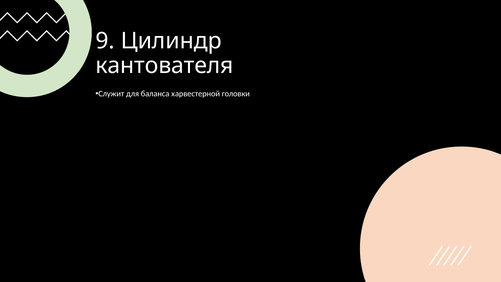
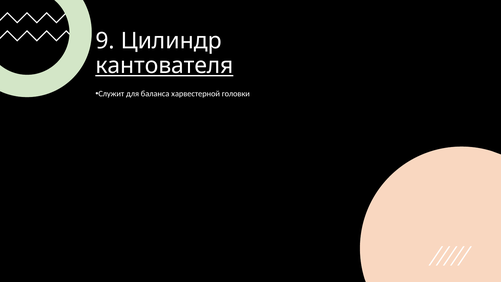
кантователя underline: none -> present (165, 66)
